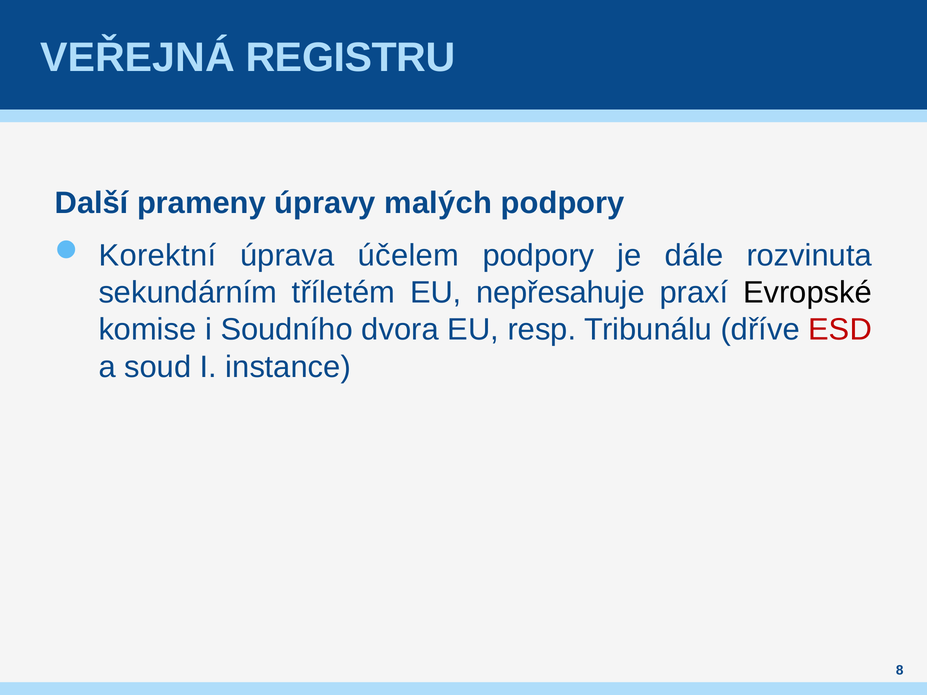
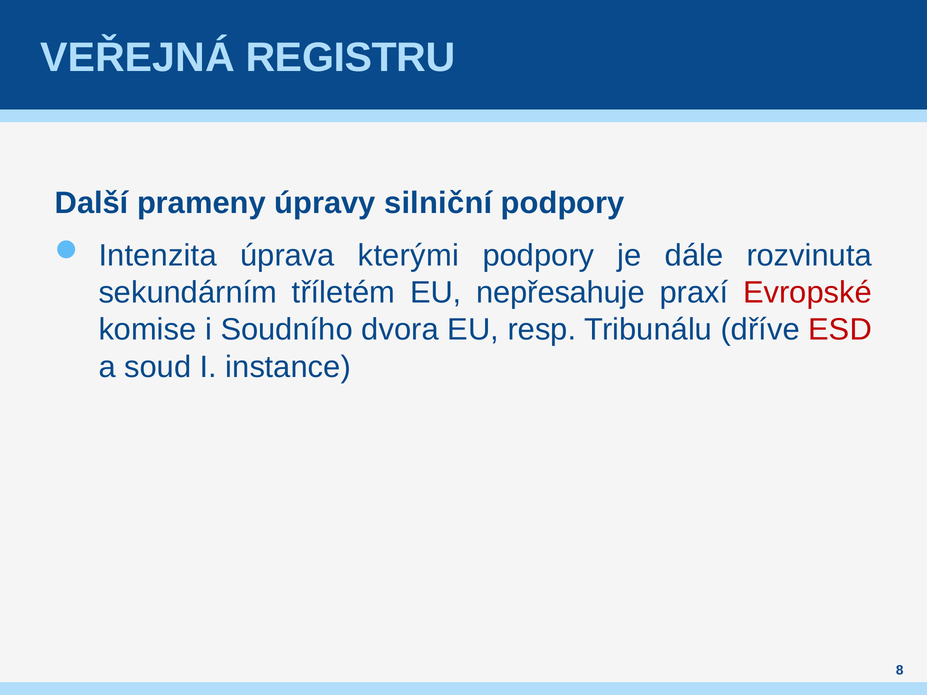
malých: malých -> silniční (438, 203)
Korektní: Korektní -> Intenzita (158, 256)
účelem: účelem -> kterými (409, 256)
Evropské colour: black -> red (808, 293)
